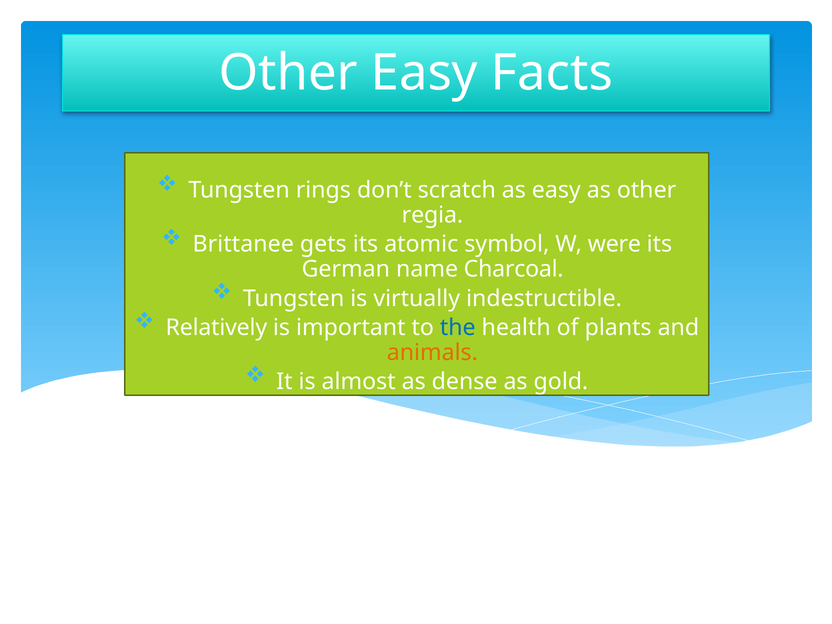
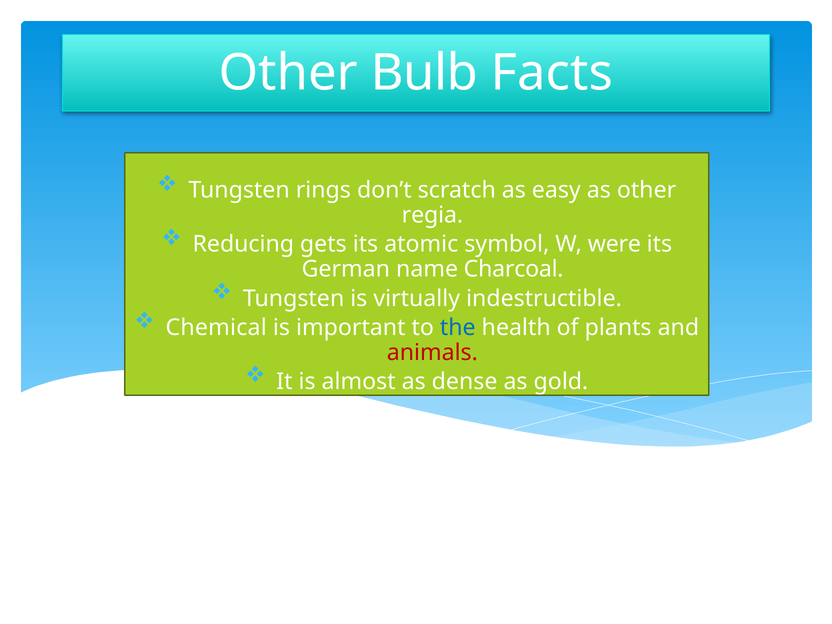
Other Easy: Easy -> Bulb (425, 73)
Brittanee: Brittanee -> Reducing (243, 244)
Relatively: Relatively -> Chemical (216, 327)
animals colour: orange -> red (432, 352)
